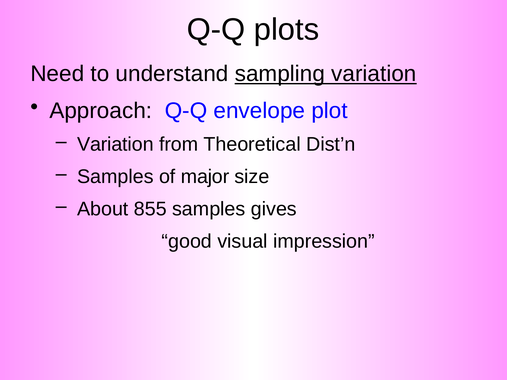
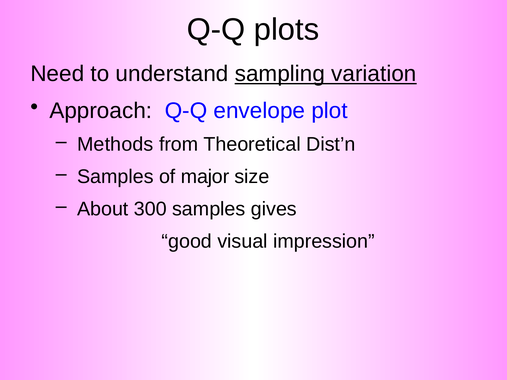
Variation: Variation -> Methods (115, 145)
855: 855 -> 300 (150, 209)
